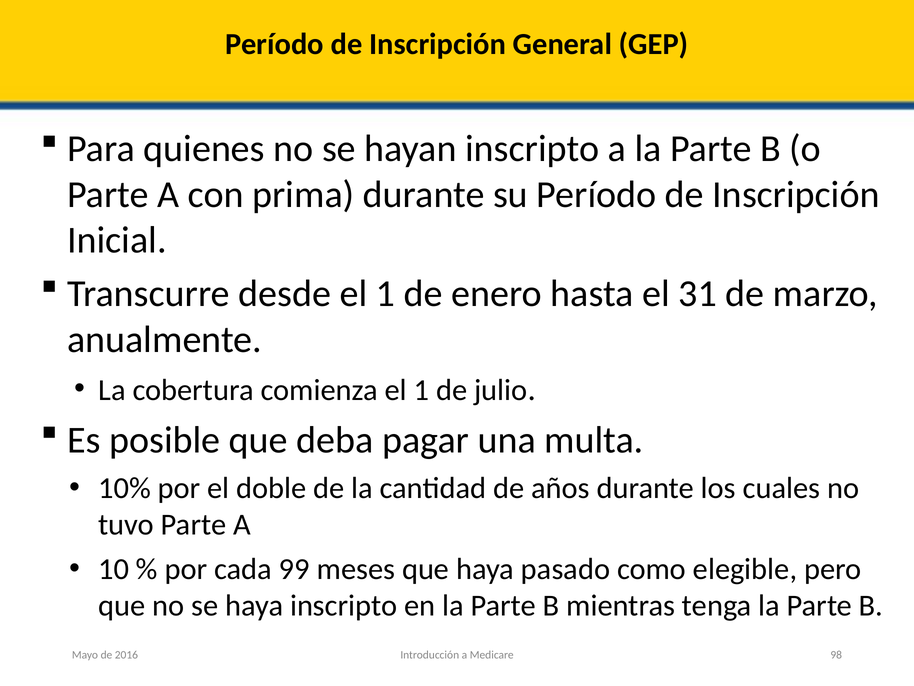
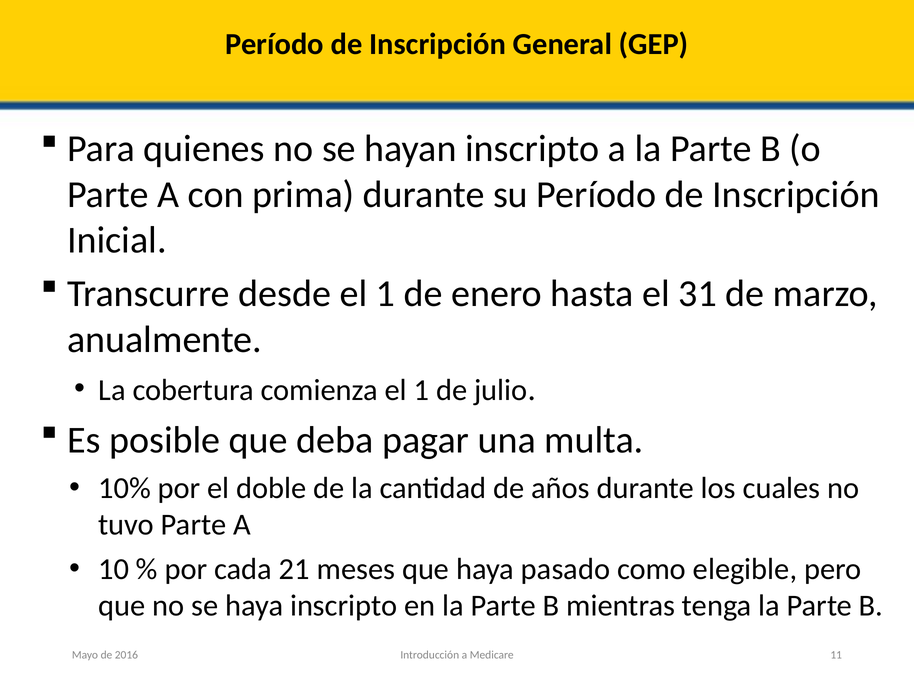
99: 99 -> 21 (294, 569)
98: 98 -> 11 (836, 654)
